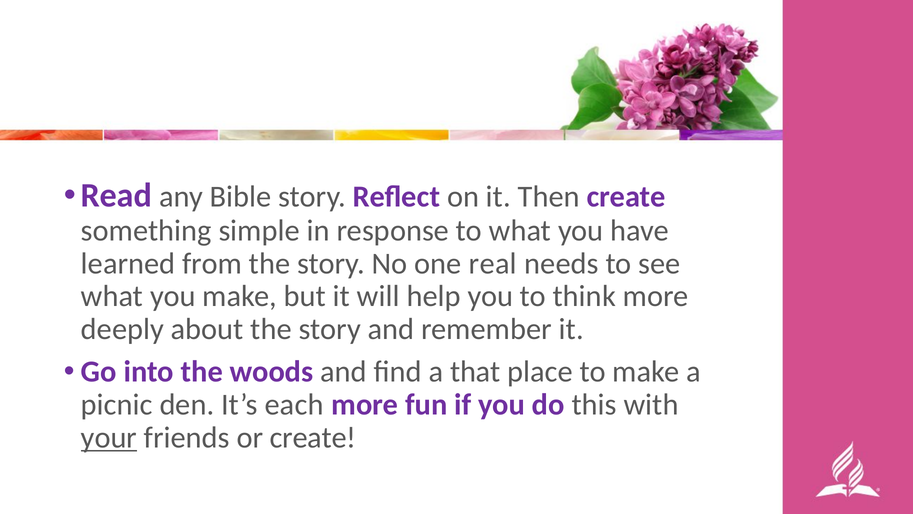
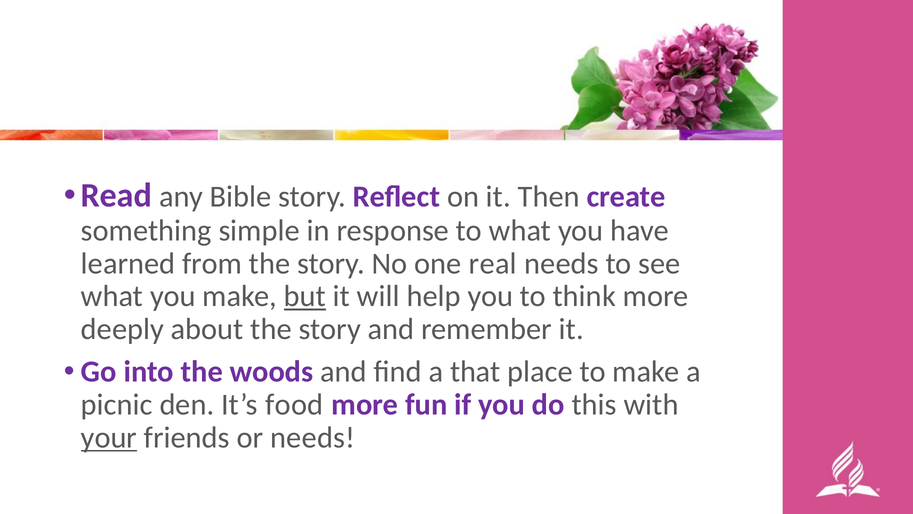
but underline: none -> present (305, 296)
each: each -> food (294, 404)
or create: create -> needs (313, 437)
